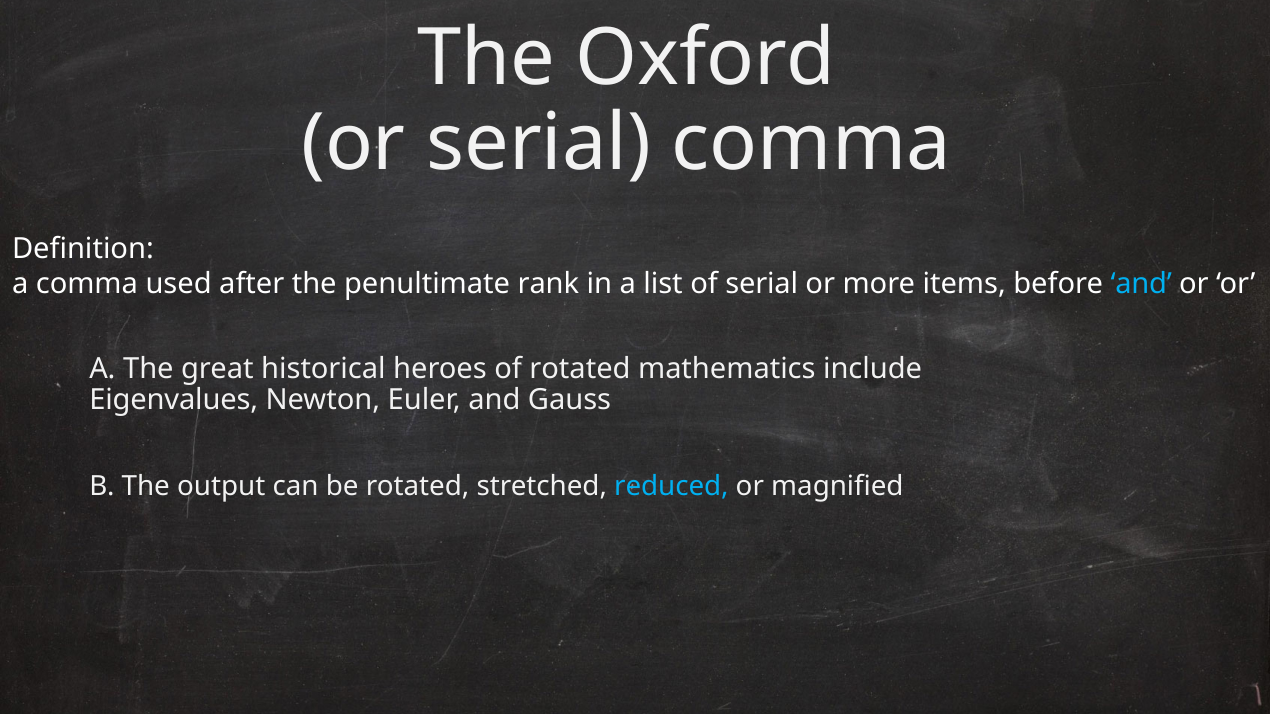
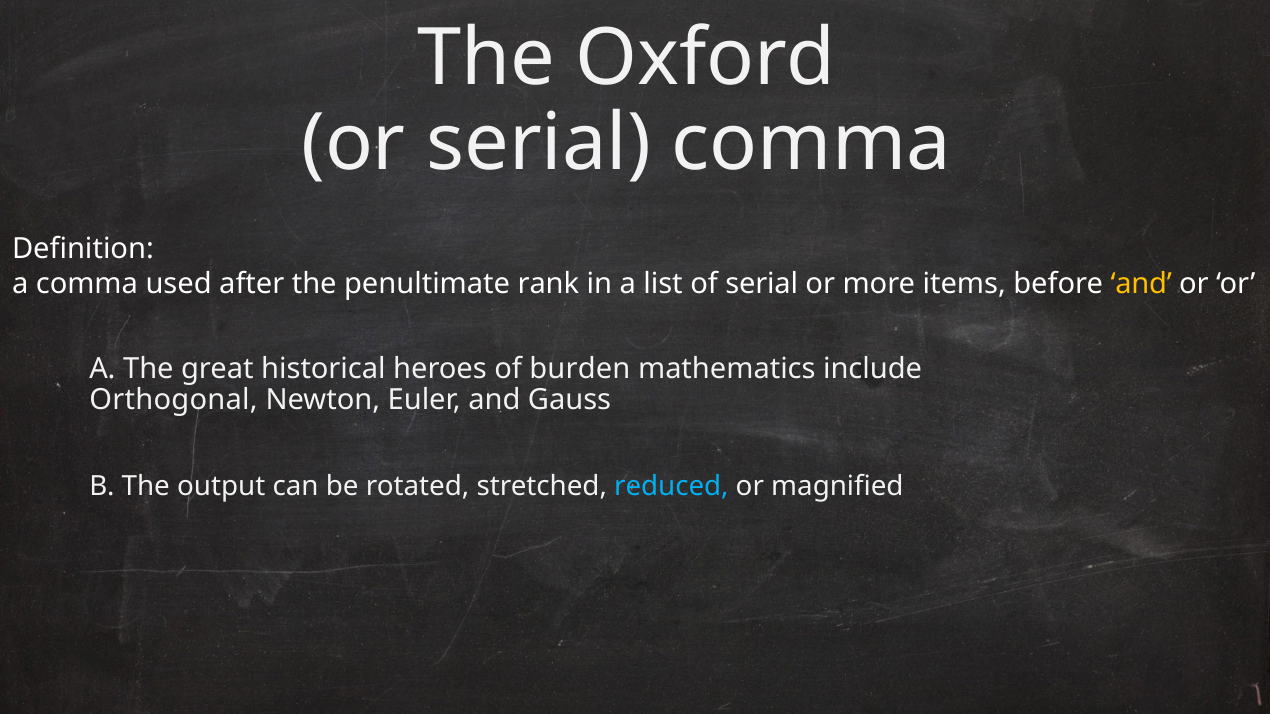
and colour: light blue -> yellow (1141, 284)
of rotated: rotated -> burden (580, 369)
Eigenvalues: Eigenvalues -> Orthogonal (174, 400)
